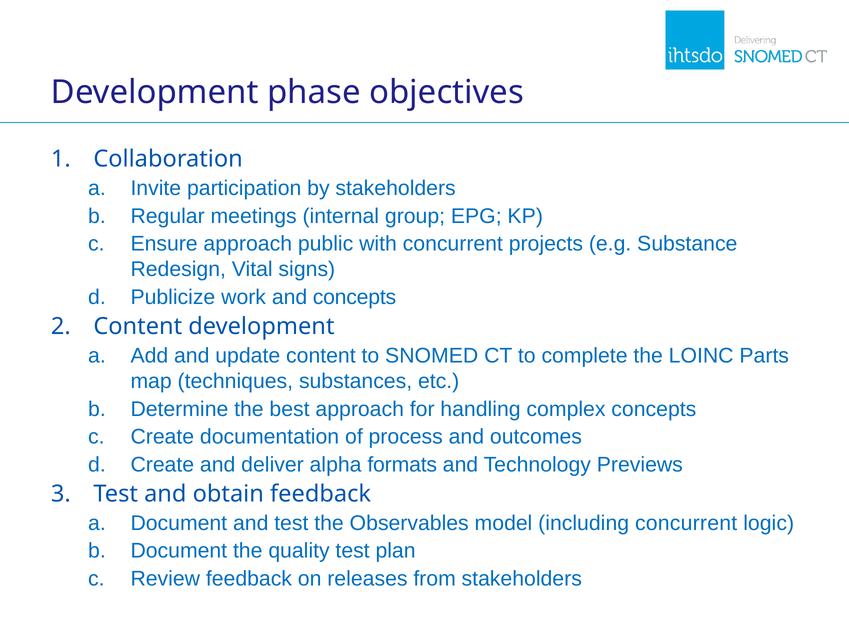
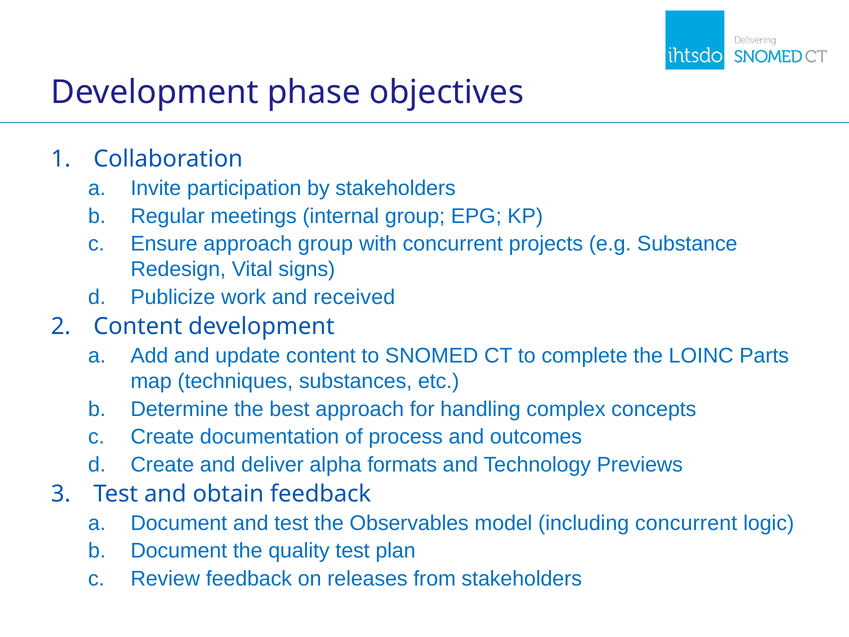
approach public: public -> group (325, 244)
and concepts: concepts -> received (354, 297)
